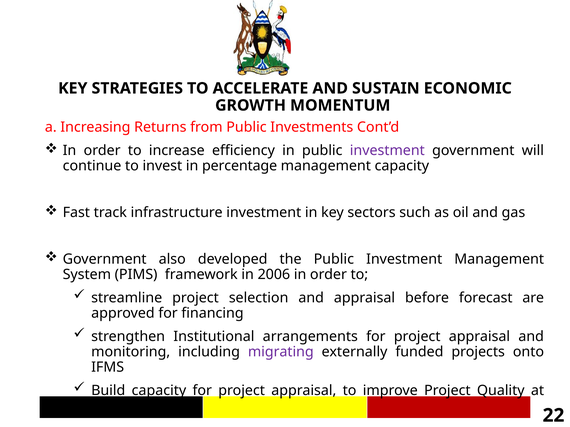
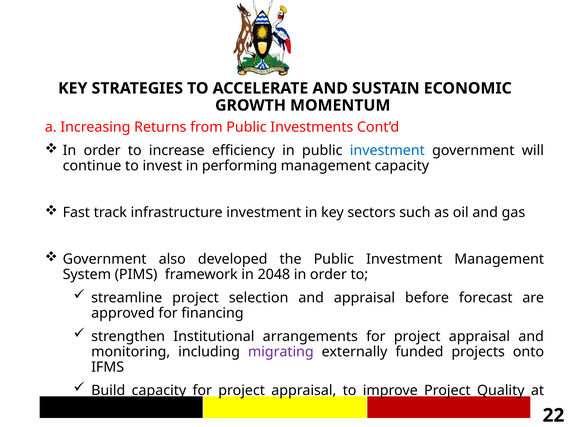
investment colour: purple -> blue (387, 151)
percentage: percentage -> performing (240, 166)
2006: 2006 -> 2048 (274, 275)
